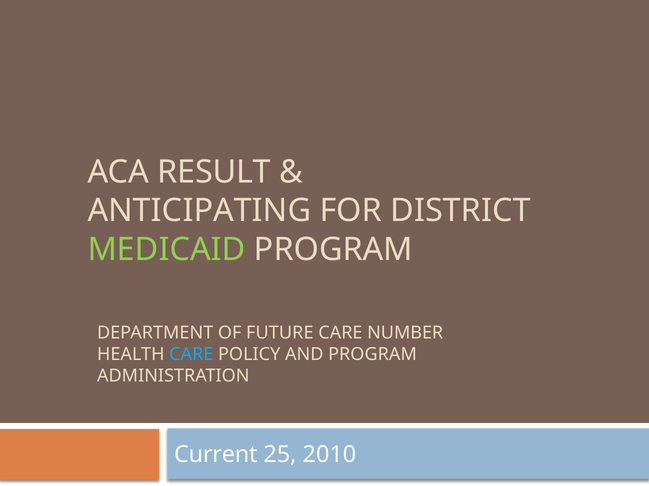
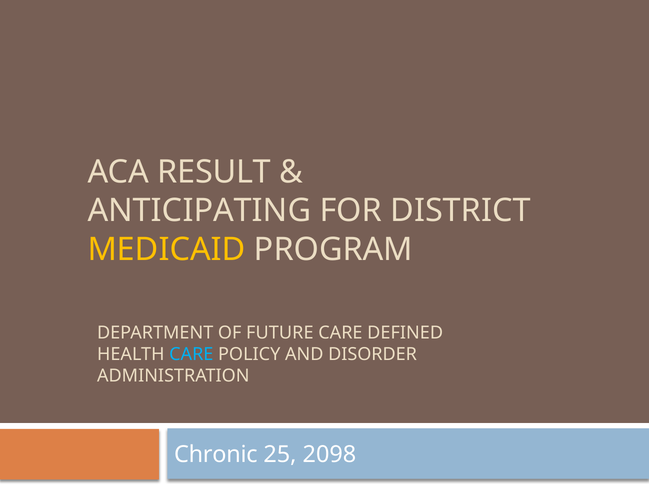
MEDICAID colour: light green -> yellow (166, 250)
NUMBER: NUMBER -> DEFINED (405, 333)
AND PROGRAM: PROGRAM -> DISORDER (373, 355)
Current: Current -> Chronic (216, 455)
2010: 2010 -> 2098 (329, 455)
